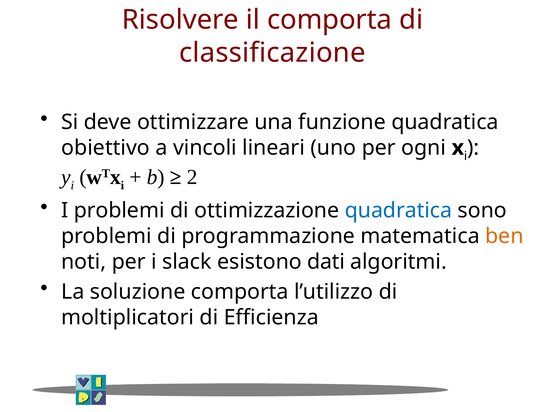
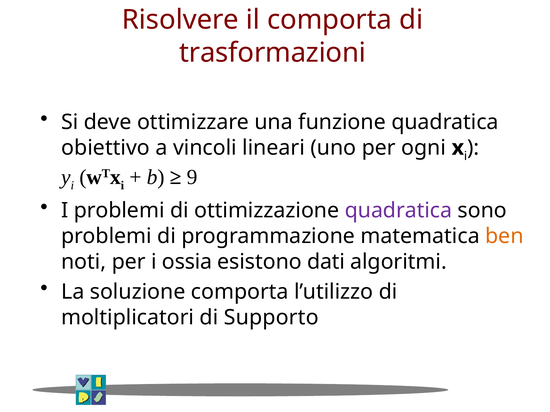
classificazione: classificazione -> trasformazioni (273, 53)
2: 2 -> 9 (192, 177)
quadratica colour: blue -> purple (398, 211)
slack: slack -> ossia (187, 262)
Efficienza: Efficienza -> Supporto (271, 318)
